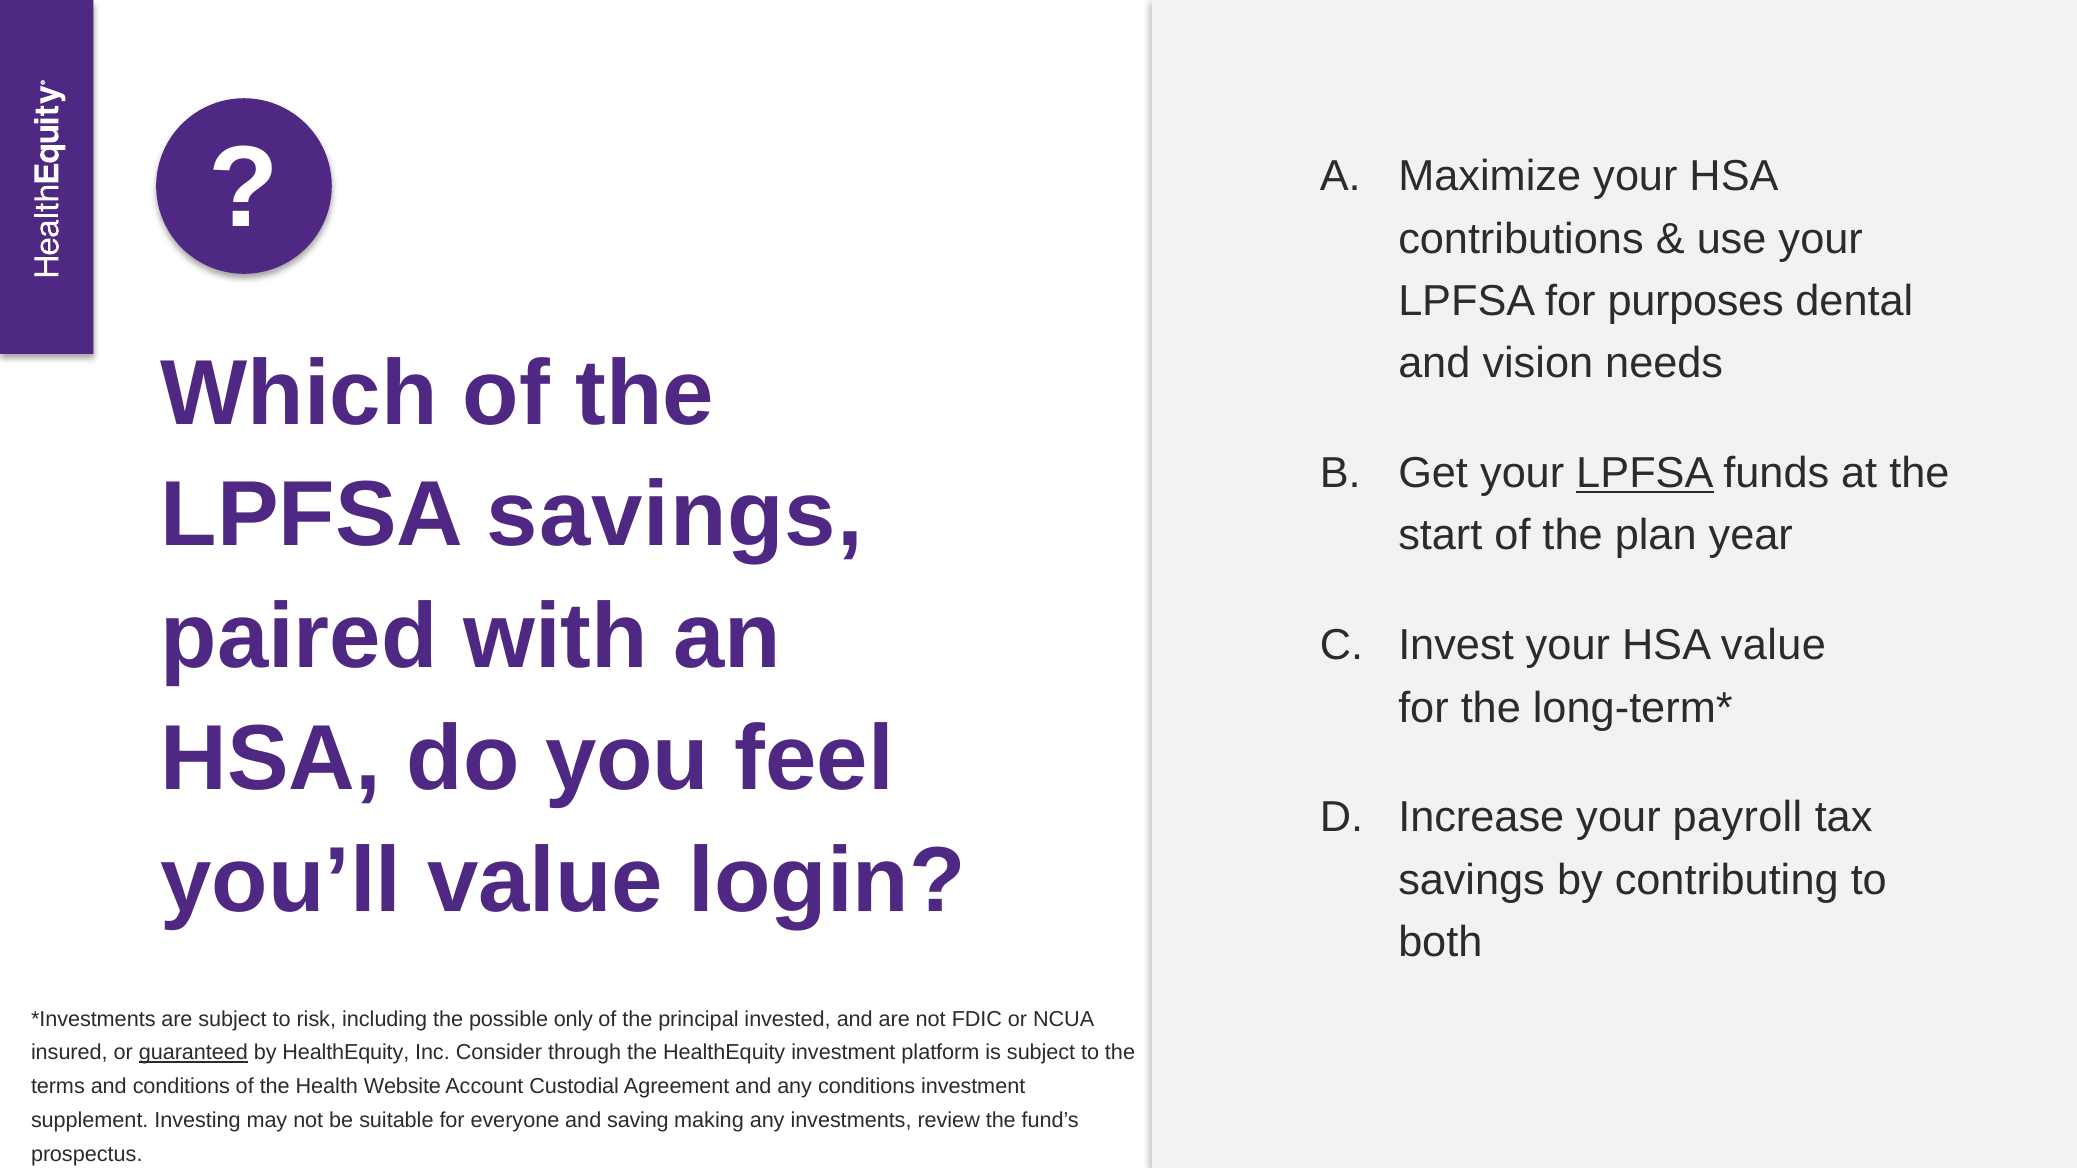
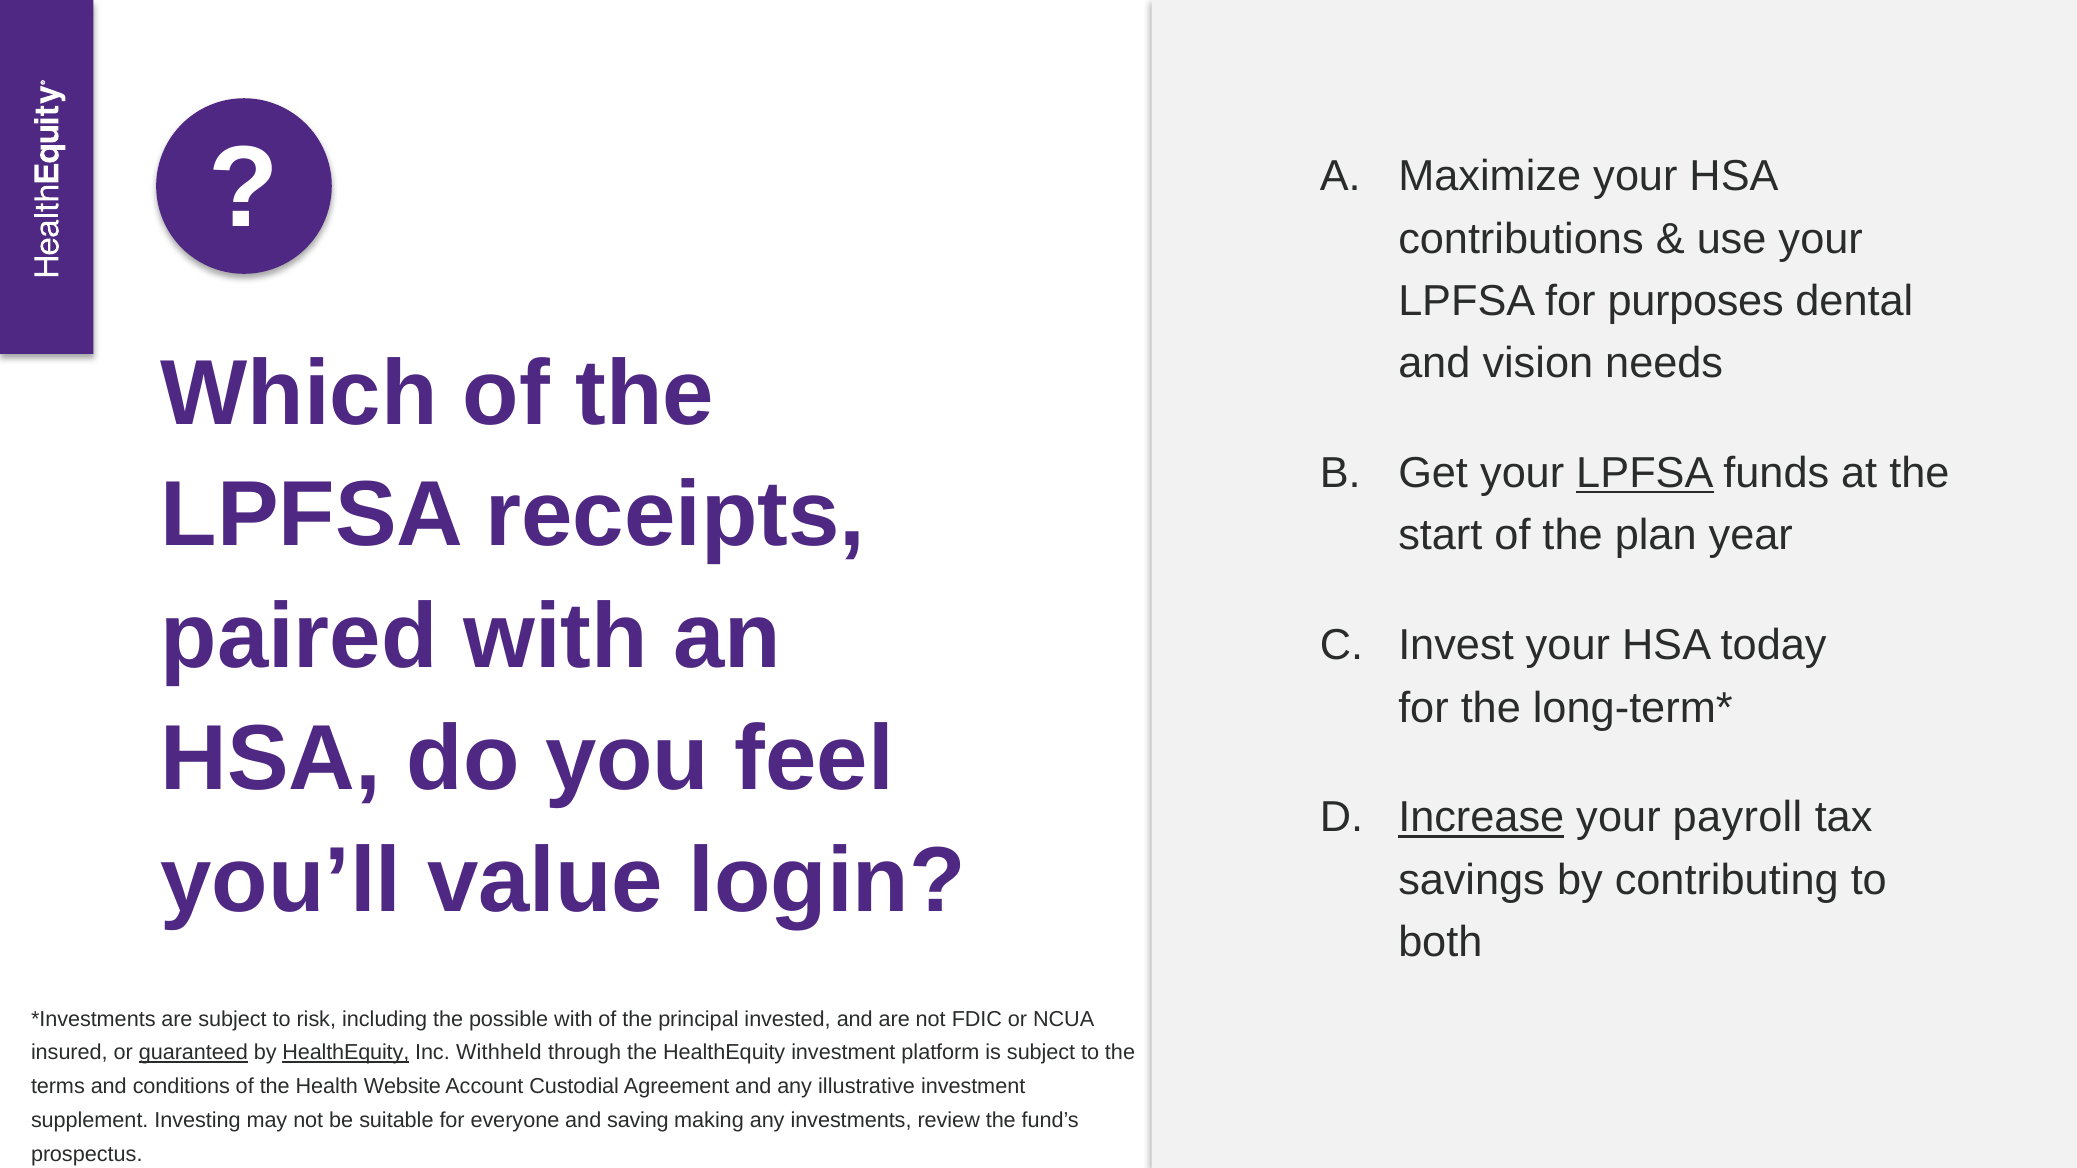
LPFSA savings: savings -> receipts (675, 516)
HSA value: value -> today (1774, 646)
Increase underline: none -> present (1481, 818)
possible only: only -> with (573, 1019)
HealthEquity underline: none -> present (346, 1053)
Consider: Consider -> Withheld (499, 1053)
any conditions: conditions -> illustrative (866, 1087)
